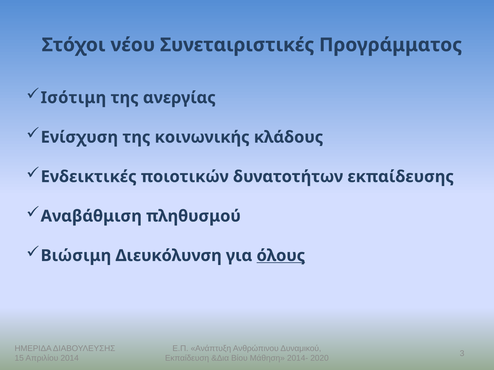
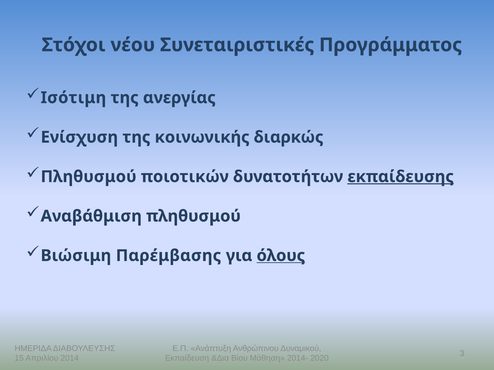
κλάδους: κλάδους -> διαρκώς (289, 137)
Ενδεικτικές: Ενδεικτικές -> Πληθυσμού (89, 177)
εκπαίδευσης underline: none -> present (401, 177)
Διευκόλυνση: Διευκόλυνση -> Παρέμβασης (168, 256)
